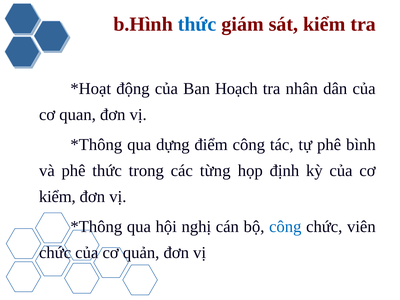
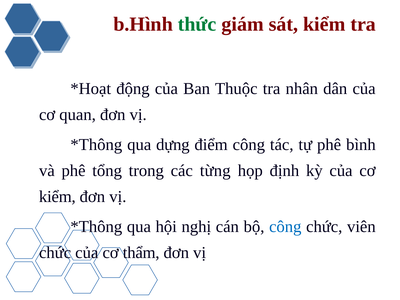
thức colour: blue -> green (197, 24)
Hoạch: Hoạch -> Thuộc (236, 89)
phê thức: thức -> tổng (107, 171)
quản: quản -> thẩm (141, 253)
